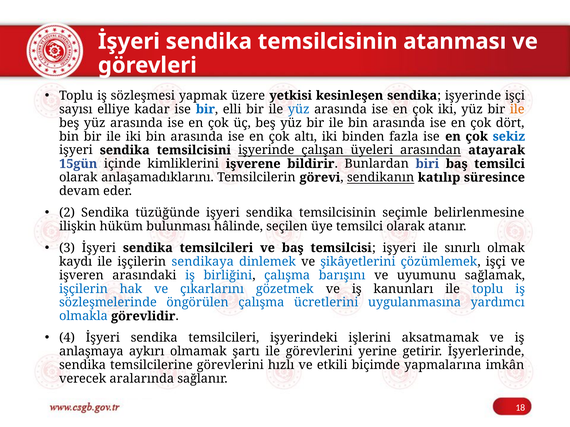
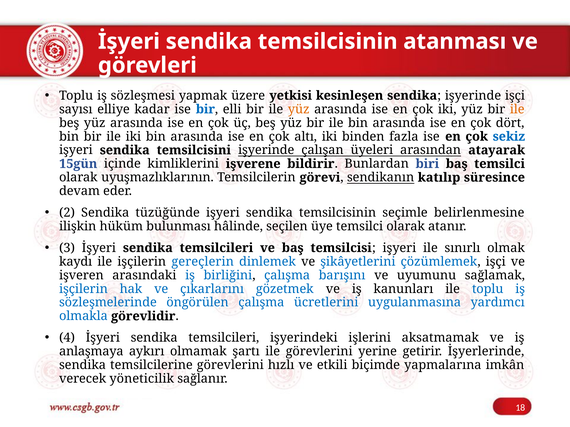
yüz colour: blue -> orange (299, 109)
anlaşamadıklarını: anlaşamadıklarını -> uyuşmazlıklarının (157, 178)
sendikaya: sendikaya -> gereçlerin (203, 262)
aralarında: aralarında -> yöneticilik (142, 379)
